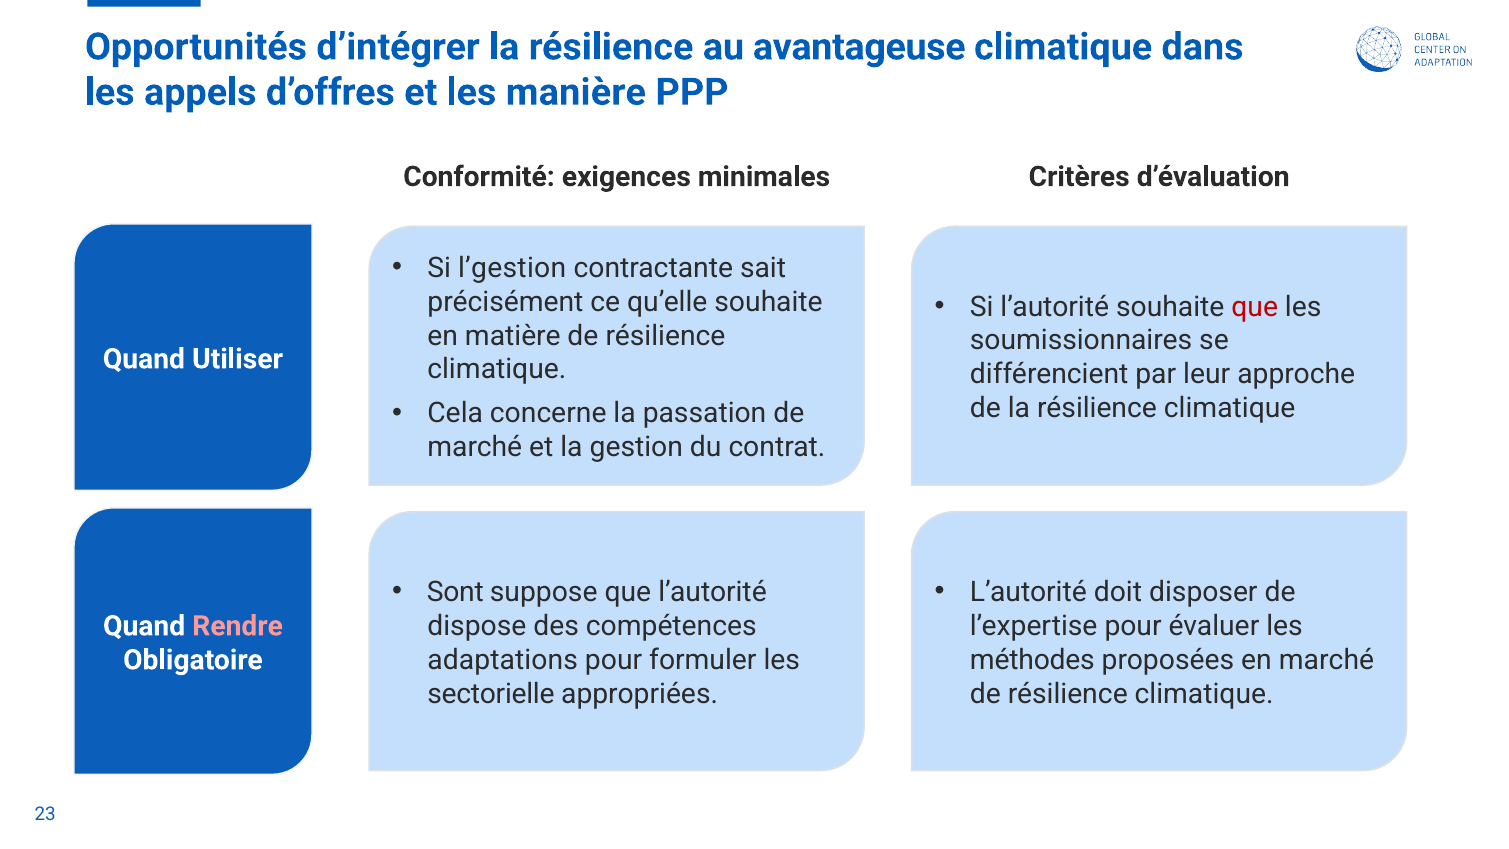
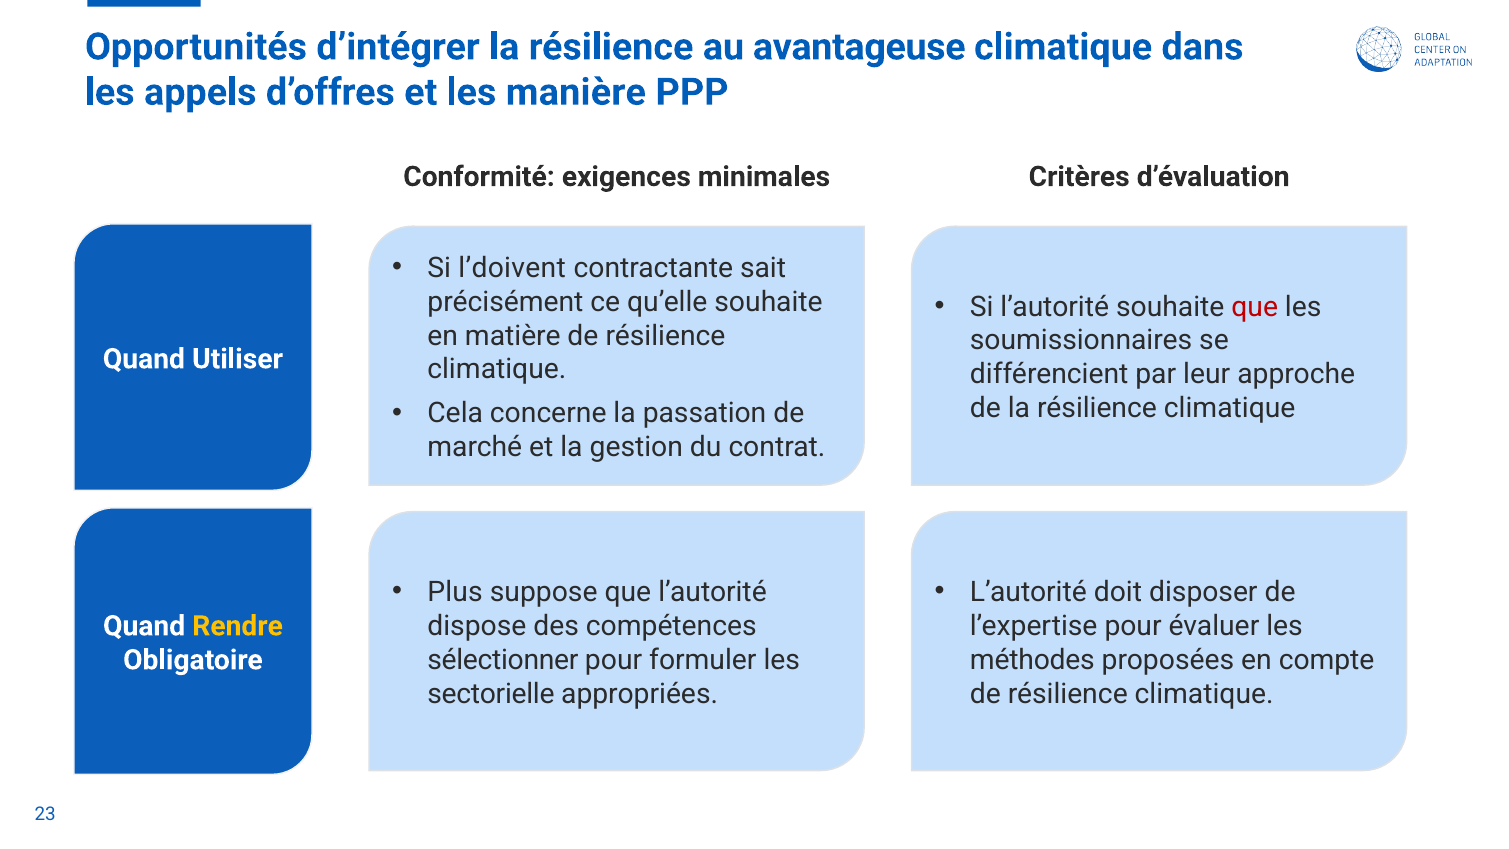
l’gestion: l’gestion -> l’doivent (512, 268)
Sont: Sont -> Plus (455, 592)
Rendre colour: pink -> yellow (238, 626)
adaptations: adaptations -> sélectionner (503, 660)
en marché: marché -> compte (1327, 660)
